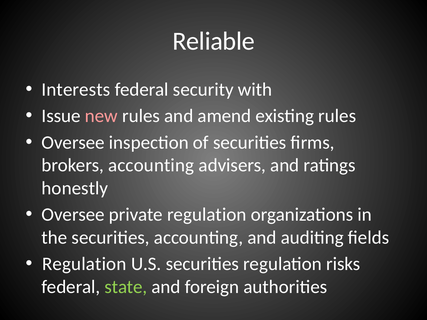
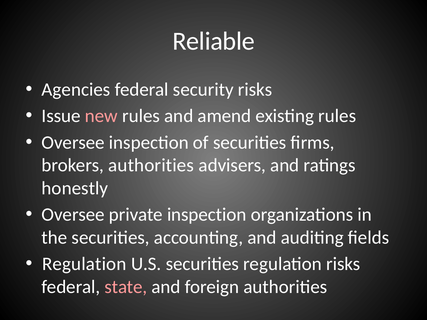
Interests: Interests -> Agencies (76, 90)
security with: with -> risks (255, 90)
brokers accounting: accounting -> authorities (151, 166)
private regulation: regulation -> inspection (207, 215)
state colour: light green -> pink (126, 287)
